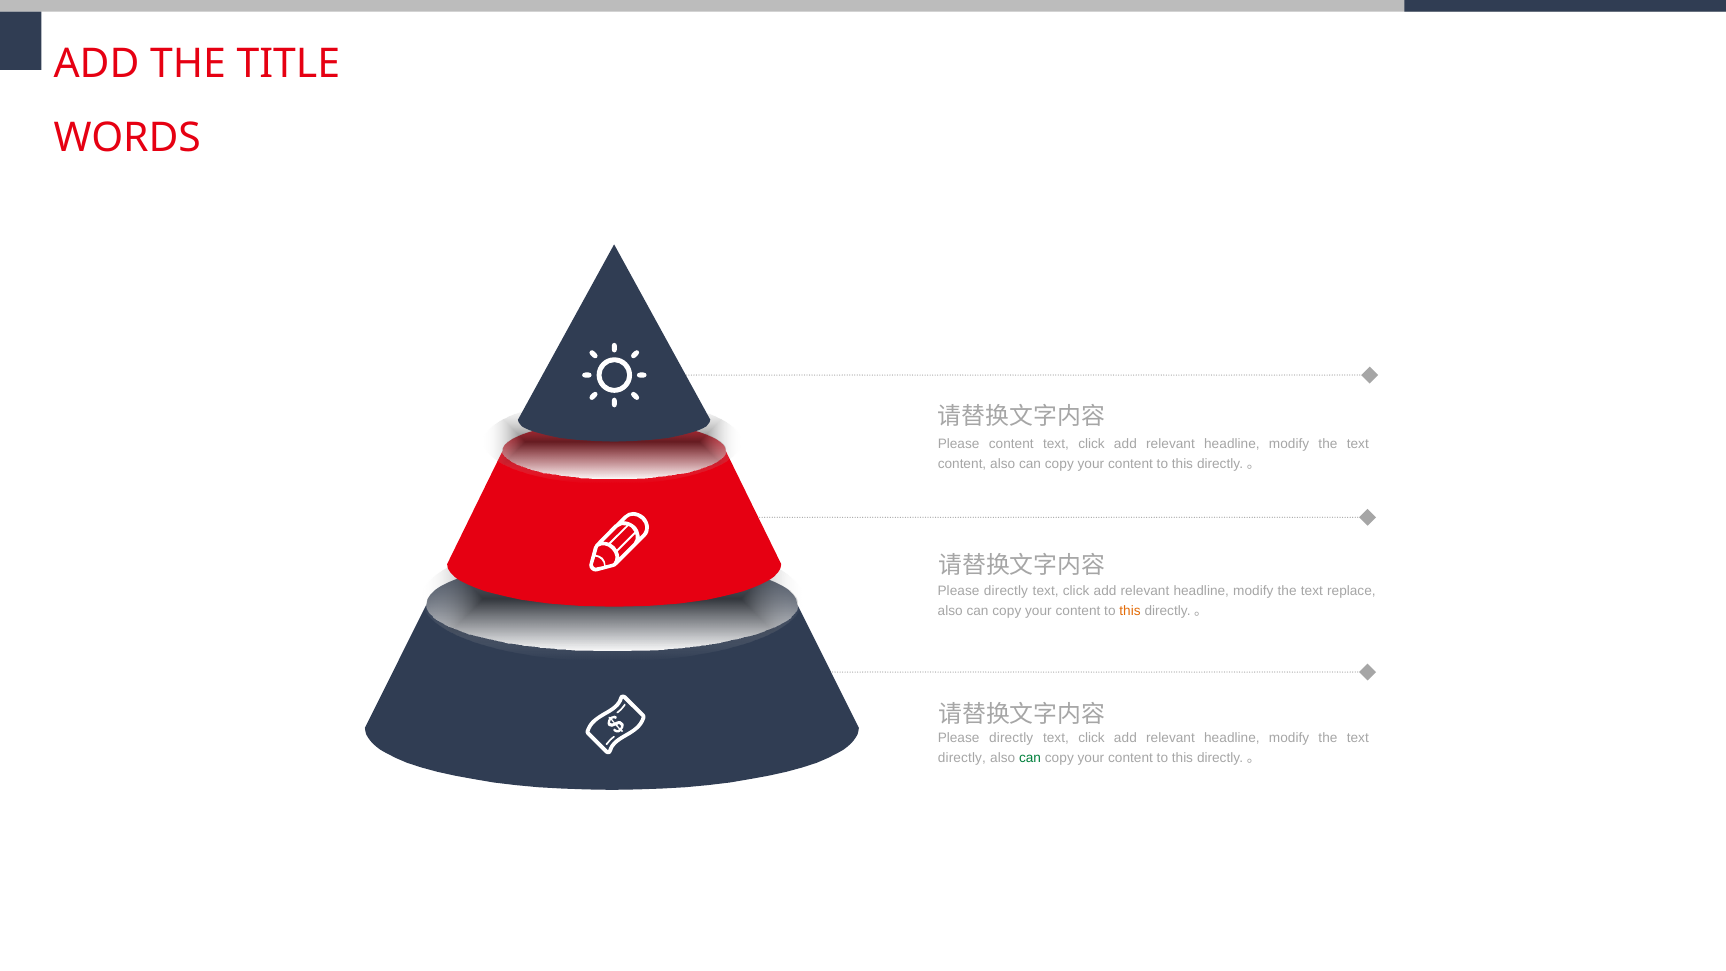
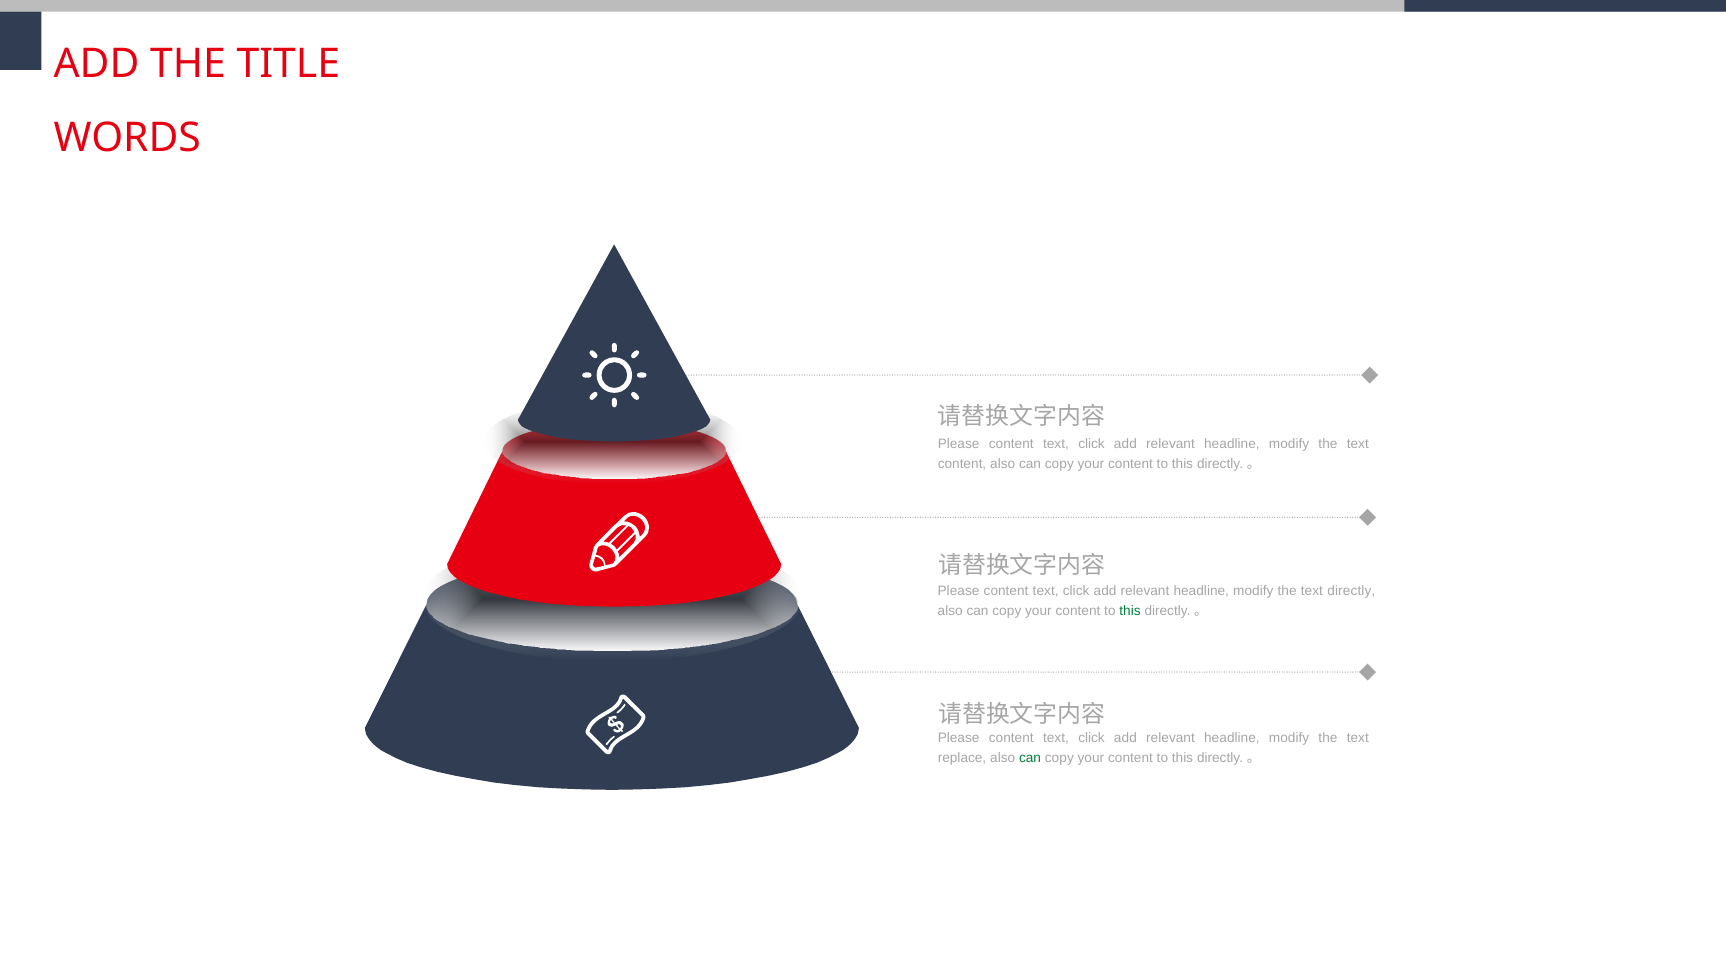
directly: directly -> content (1006, 591)
text replace: replace -> directly (1351, 591)
this colour: orange -> green (1130, 611)
directly: directly -> content (1011, 738)
directly: directly -> replace (962, 757)
